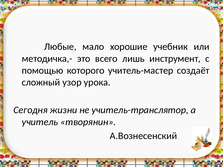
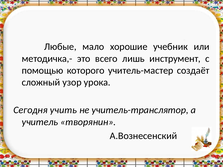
жизни: жизни -> учить (63, 110)
